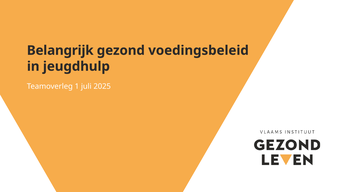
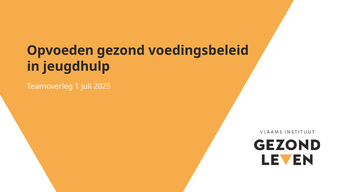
Belangrijk: Belangrijk -> Opvoeden (60, 51)
